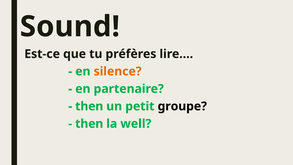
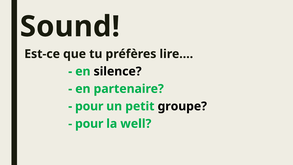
silence colour: orange -> black (118, 71)
then: then -> pour (89, 106)
then: then -> pour (89, 124)
